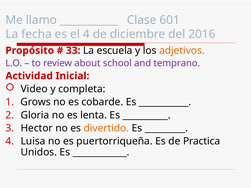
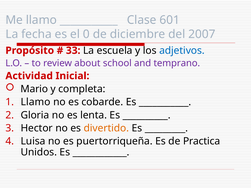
el 4: 4 -> 0 (86, 34)
2016: 2016 -> 2007 (202, 34)
adjetivos colour: orange -> blue (182, 51)
Video: Video -> Mario (34, 89)
Grows: Grows -> Llamo (36, 102)
